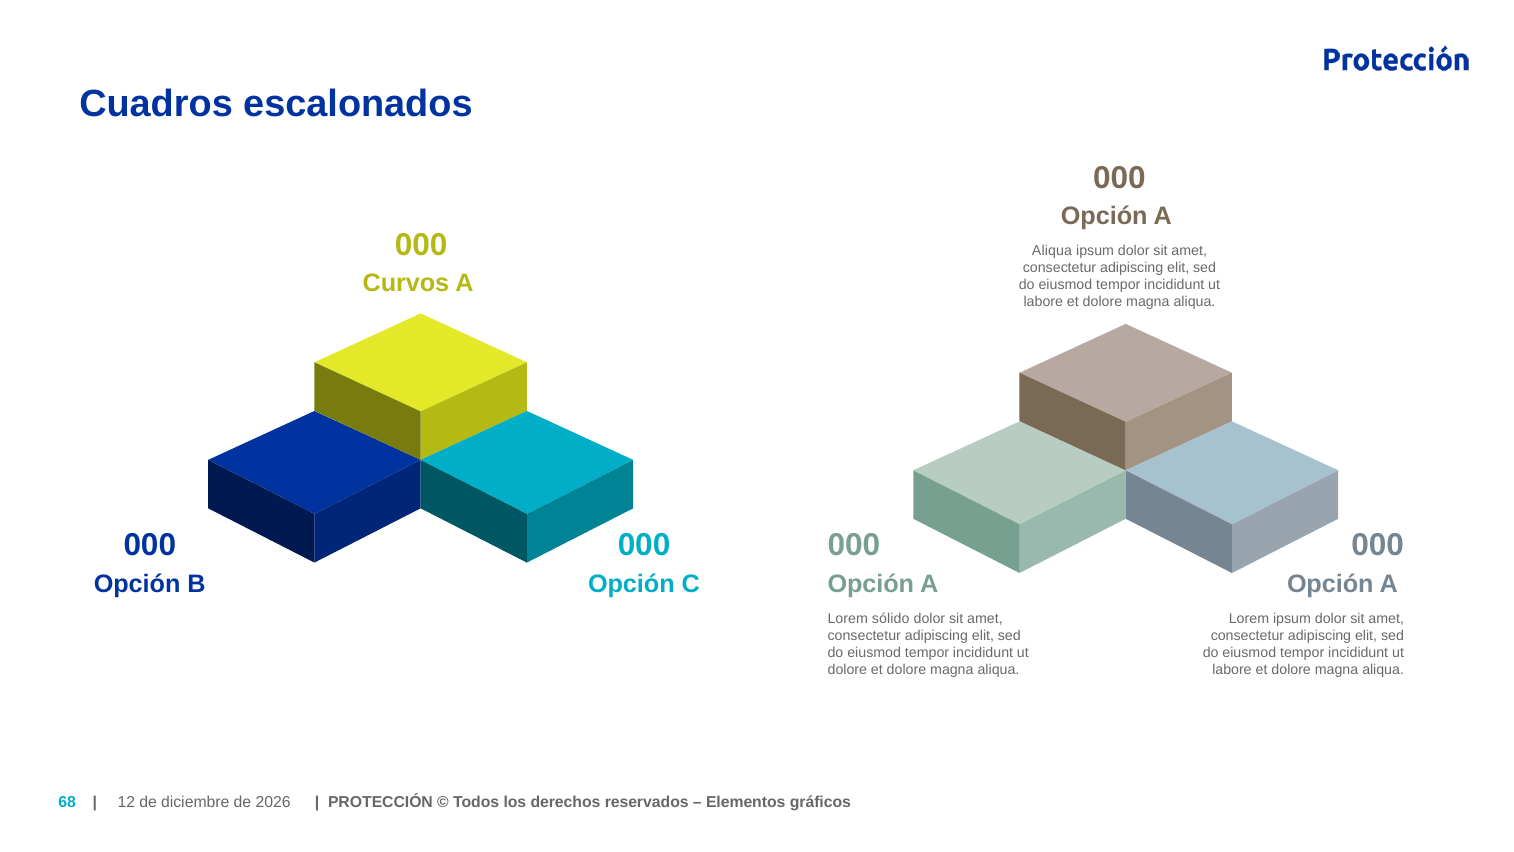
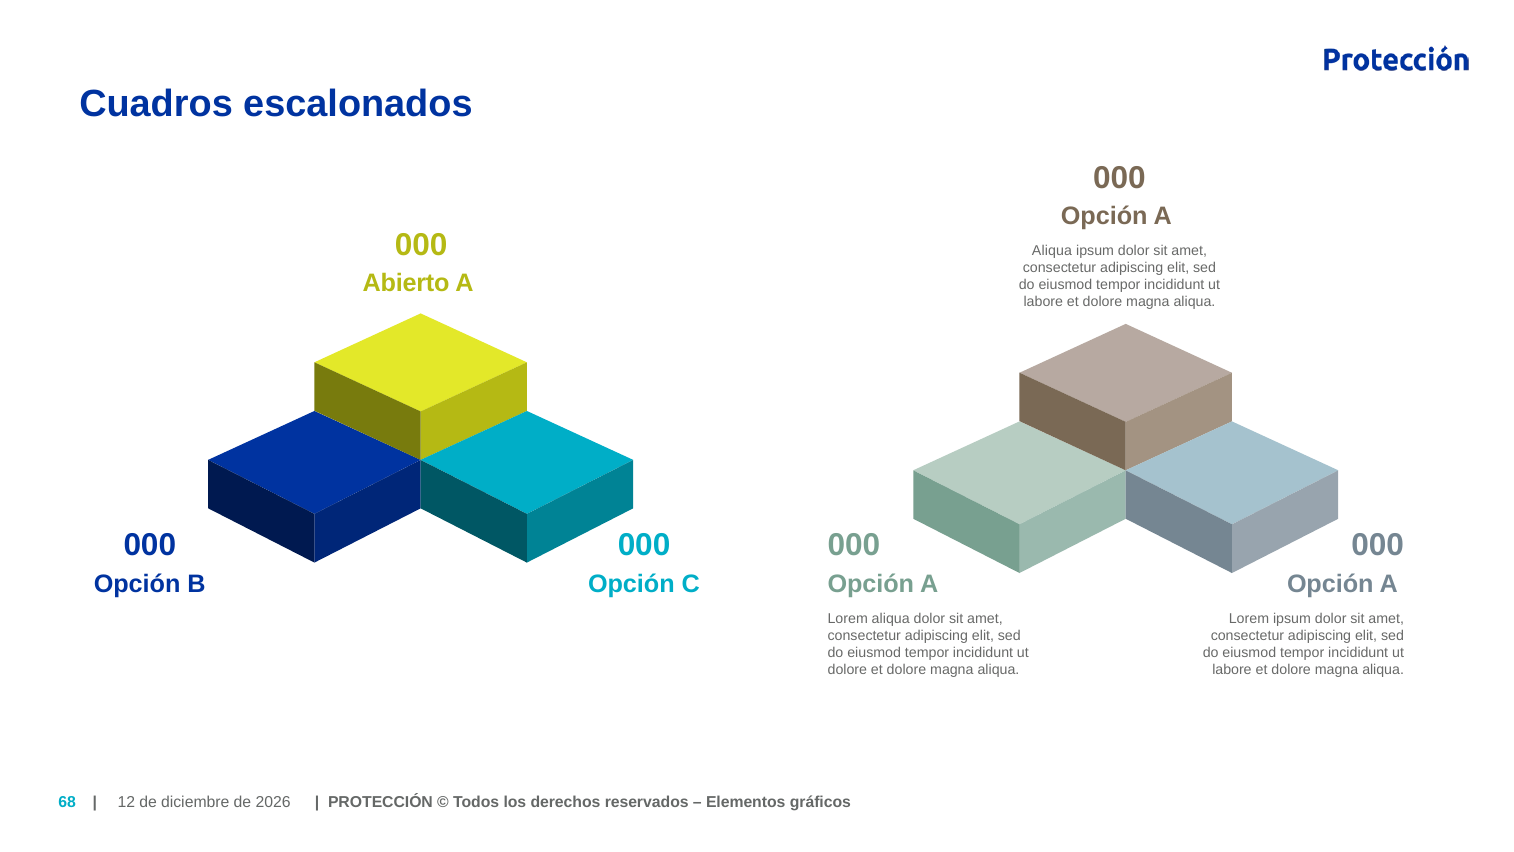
Curvos: Curvos -> Abierto (406, 283)
Lorem sólido: sólido -> aliqua (891, 618)
